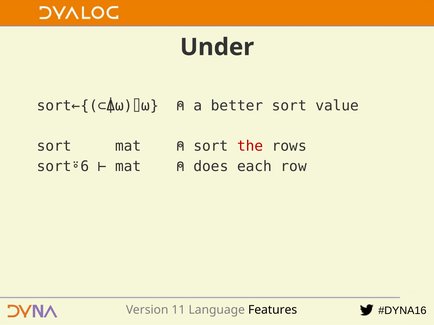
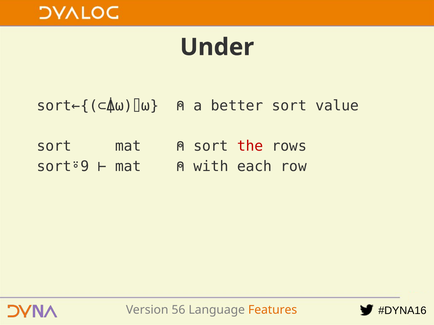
sort⍤6: sort⍤6 -> sort⍤9 (63, 167)
does: does -> with (211, 167)
11: 11 -> 56 (178, 310)
Features colour: black -> orange (273, 310)
